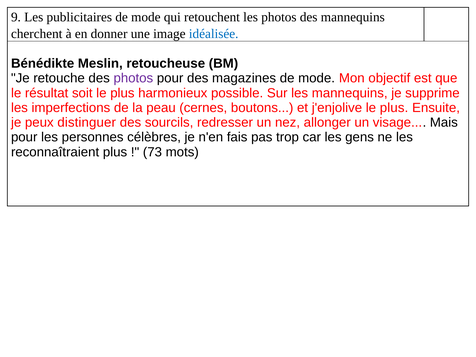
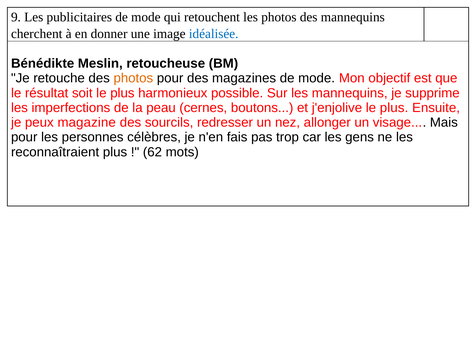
photos colour: purple -> orange (133, 78)
distinguer: distinguer -> magazine (87, 123)
73: 73 -> 62 (152, 152)
